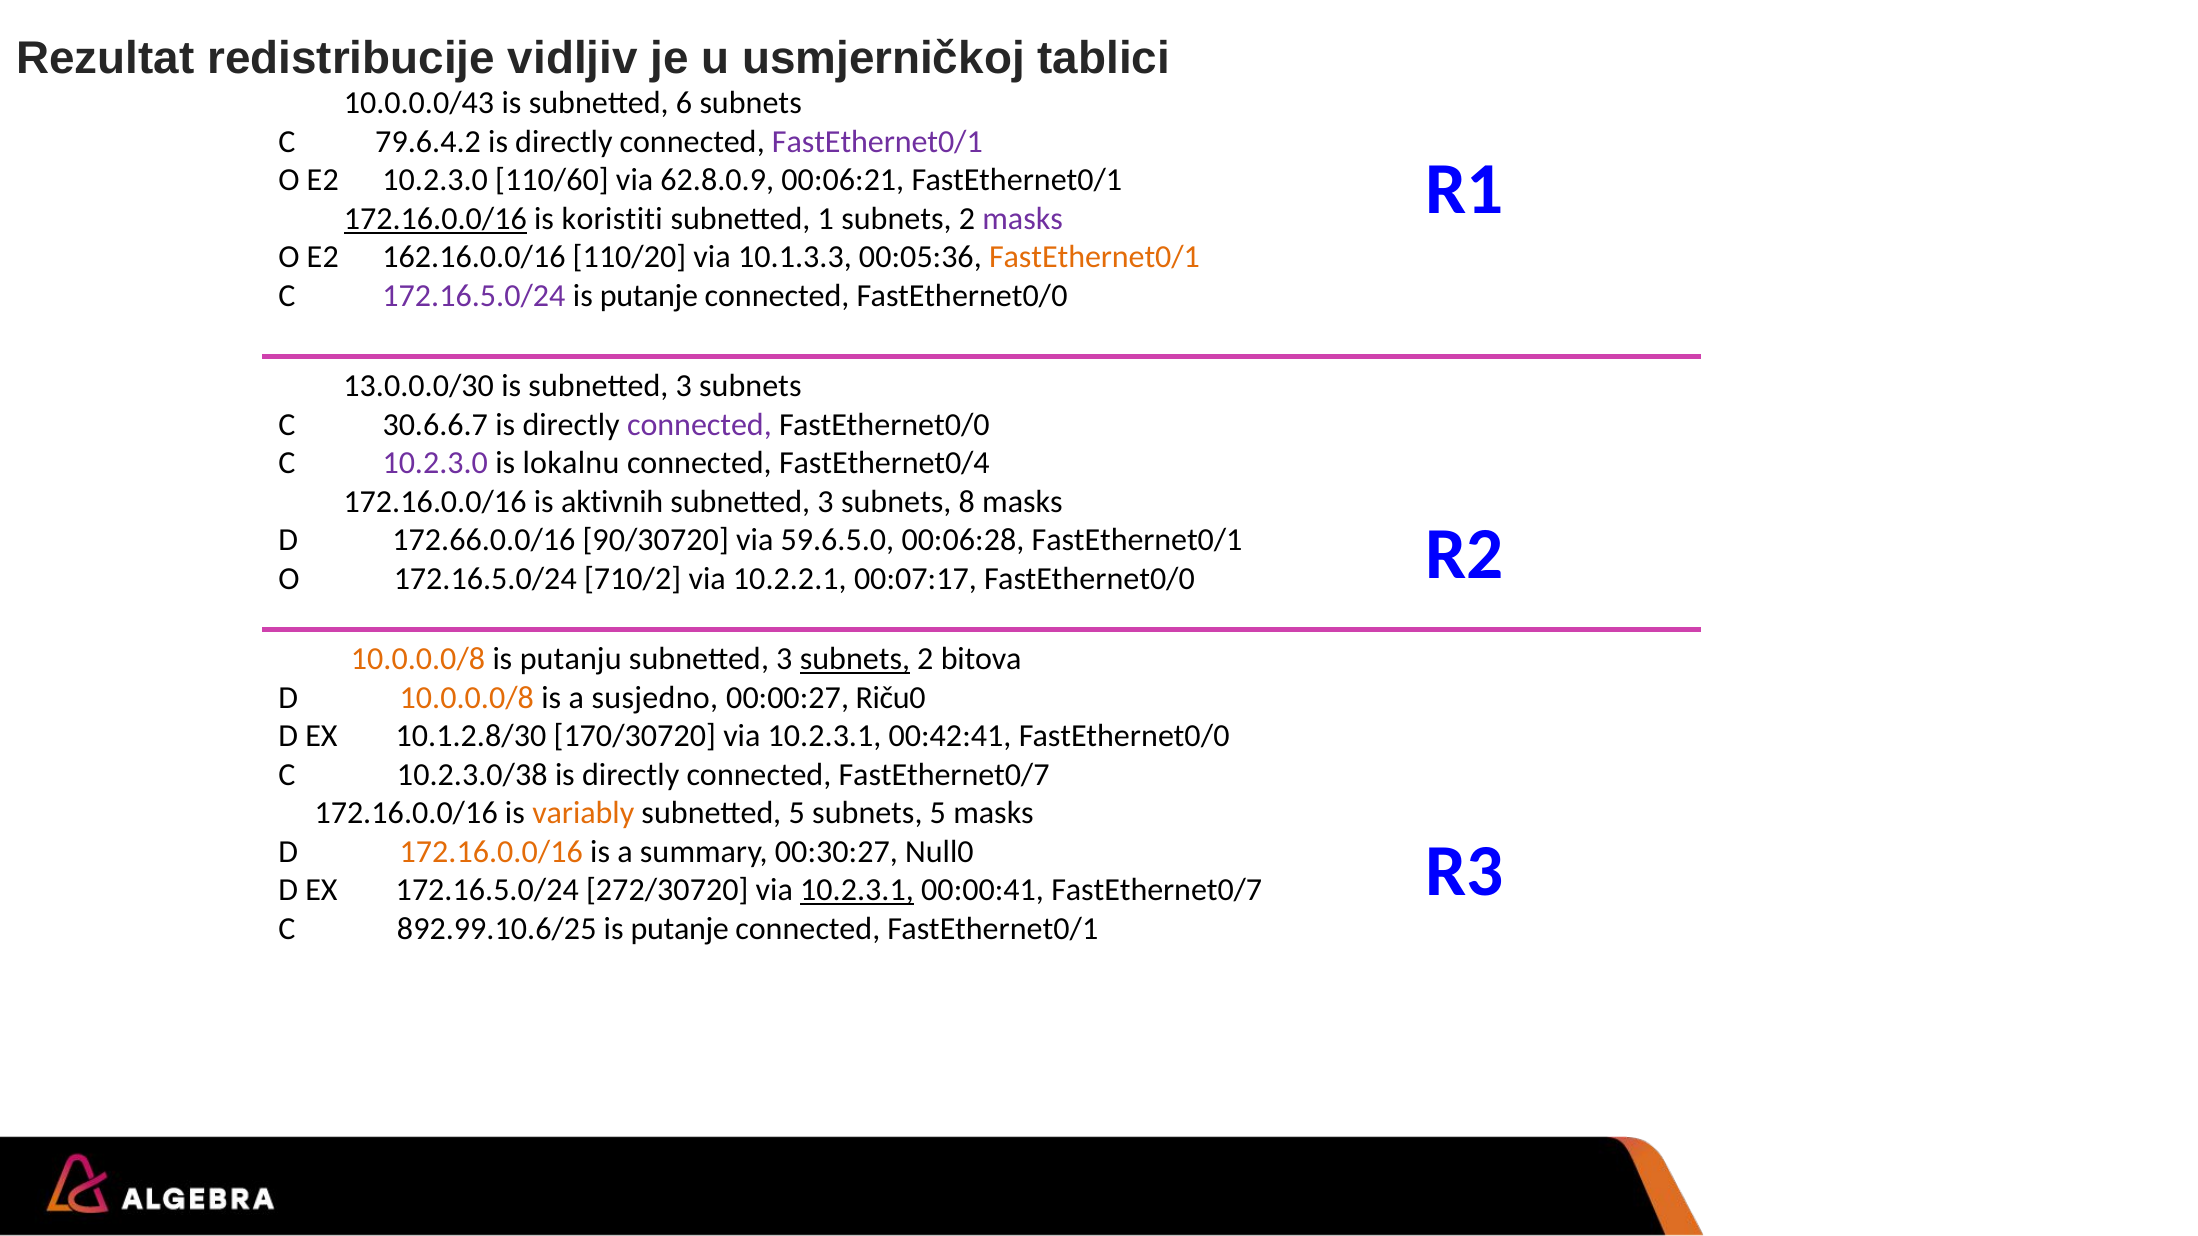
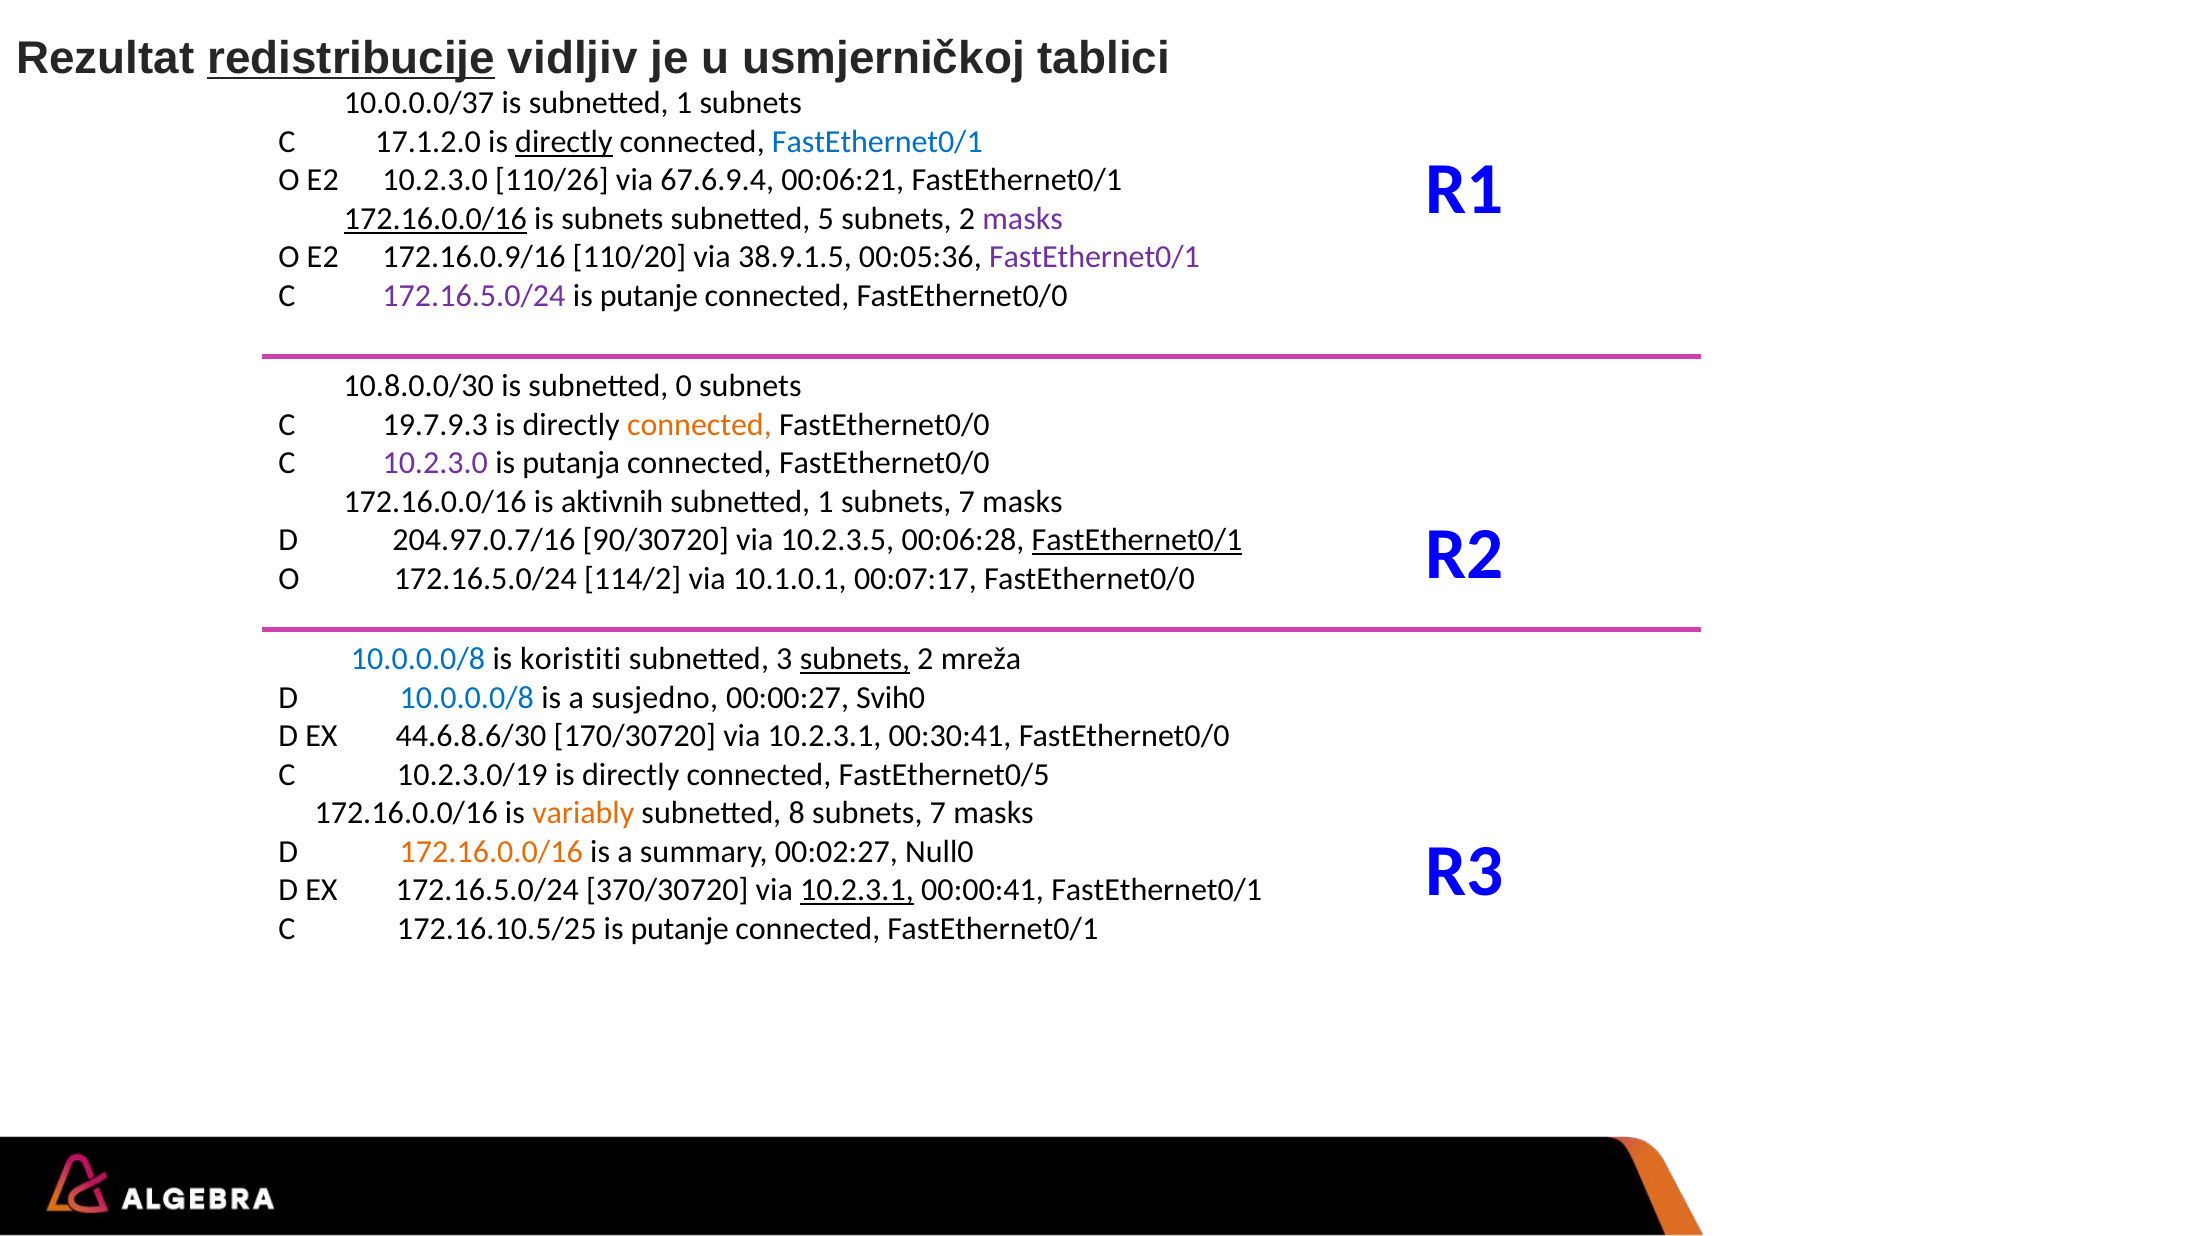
redistribucije underline: none -> present (351, 58)
10.0.0.0/43: 10.0.0.0/43 -> 10.0.0.0/37 (419, 103)
is subnetted 6: 6 -> 1 (684, 103)
79.6.4.2: 79.6.4.2 -> 17.1.2.0 (428, 142)
directly underline: none -> present (564, 142)
FastEthernet0/1 colour: purple -> blue (877, 142)
110/60: 110/60 -> 110/26 (552, 180)
62.8.0.9: 62.8.0.9 -> 67.6.9.4 (717, 180)
is koristiti: koristiti -> subnets (612, 219)
1: 1 -> 5 (826, 219)
162.16.0.0/16: 162.16.0.0/16 -> 172.16.0.9/16 (474, 257)
10.1.3.3: 10.1.3.3 -> 38.9.1.5 (795, 257)
FastEthernet0/1 colour: orange -> purple (1094, 257)
13.0.0.0/30: 13.0.0.0/30 -> 10.8.0.0/30 (419, 386)
is subnetted 3: 3 -> 0 (684, 386)
30.6.6.7: 30.6.6.7 -> 19.7.9.3 (435, 425)
connected colour: purple -> orange (699, 425)
lokalnu: lokalnu -> putanja (571, 463)
FastEthernet0/4: FastEthernet0/4 -> FastEthernet0/0 (884, 463)
3: 3 -> 1 (826, 502)
8: 8 -> 7 (967, 502)
172.66.0.0/16: 172.66.0.0/16 -> 204.97.0.7/16 (484, 540)
59.6.5.0: 59.6.5.0 -> 10.2.3.5 (837, 540)
FastEthernet0/1 underline: none -> present (1137, 540)
710/2: 710/2 -> 114/2 (633, 579)
10.2.2.1: 10.2.2.1 -> 10.1.0.1 (790, 579)
10.0.0.0/8 colour: orange -> blue (418, 659)
putanju: putanju -> koristiti (571, 659)
bitova: bitova -> mreža (981, 659)
10.0.0.0/8 colour: orange -> blue (467, 698)
Riču0: Riču0 -> Svih0 (891, 698)
10.1.2.8/30: 10.1.2.8/30 -> 44.6.8.6/30 (471, 736)
00:42:41: 00:42:41 -> 00:30:41 (950, 736)
10.2.3.0/38: 10.2.3.0/38 -> 10.2.3.0/19 (472, 775)
connected FastEthernet0/7: FastEthernet0/7 -> FastEthernet0/5 (944, 775)
subnetted 5: 5 -> 8 (797, 813)
5: 5 -> 7 (938, 813)
00:30:27: 00:30:27 -> 00:02:27 (836, 852)
272/30720: 272/30720 -> 370/30720 (667, 890)
00:00:41 FastEthernet0/7: FastEthernet0/7 -> FastEthernet0/1 (1157, 890)
892.99.10.6/25: 892.99.10.6/25 -> 172.16.10.5/25 (497, 929)
